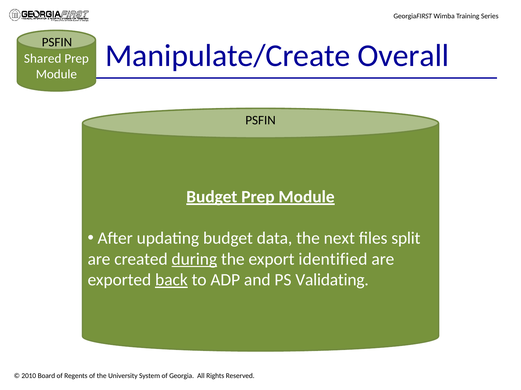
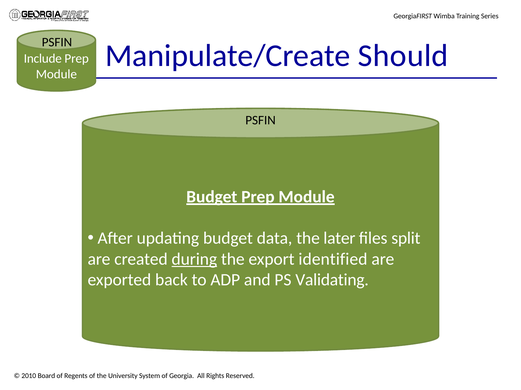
Overall: Overall -> Should (403, 56)
Shared: Shared -> Include (43, 59)
next: next -> later (339, 239)
back underline: present -> none (171, 280)
